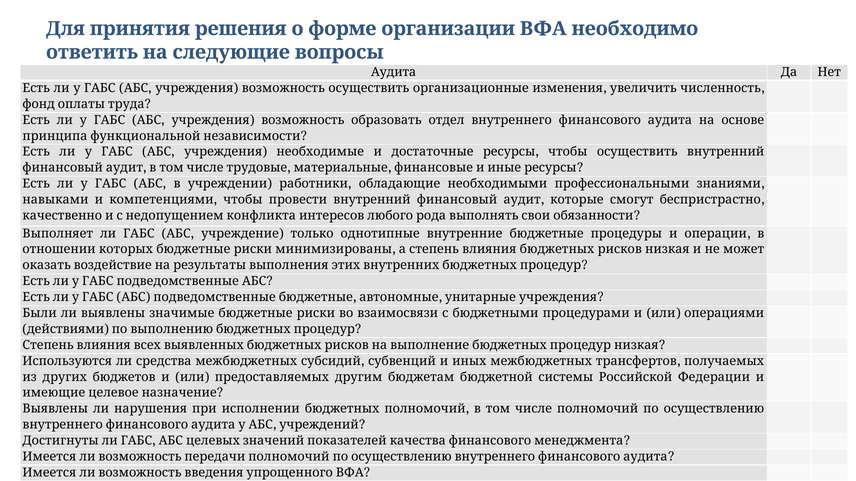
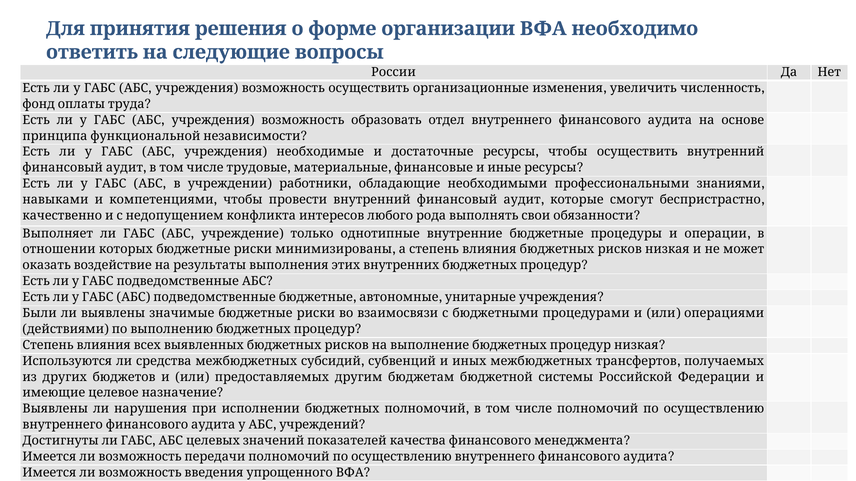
Аудита: Аудита -> России (394, 72)
